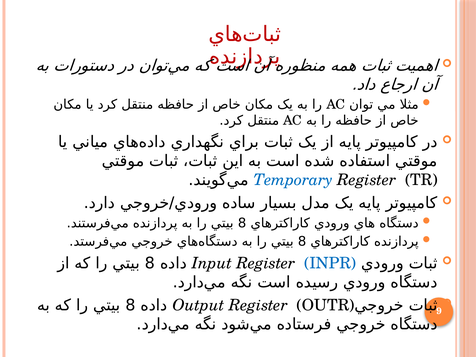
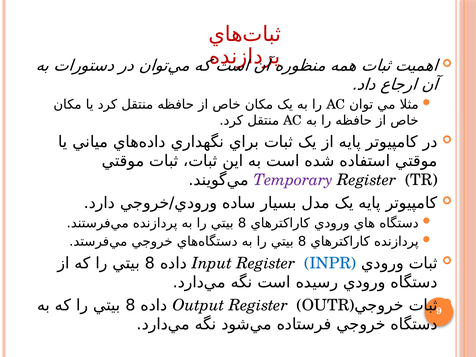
Temporary colour: blue -> purple (293, 180)
